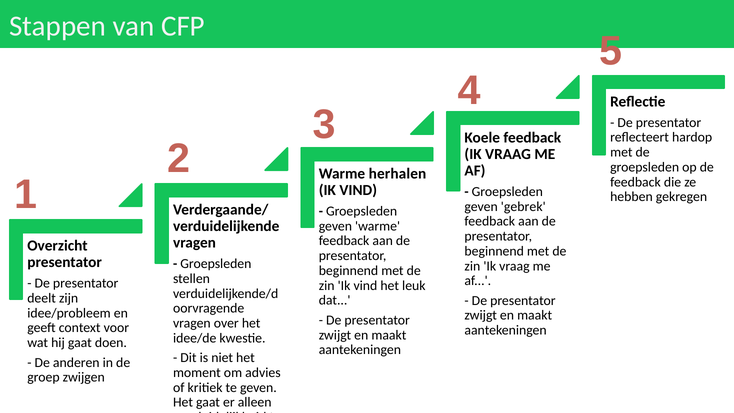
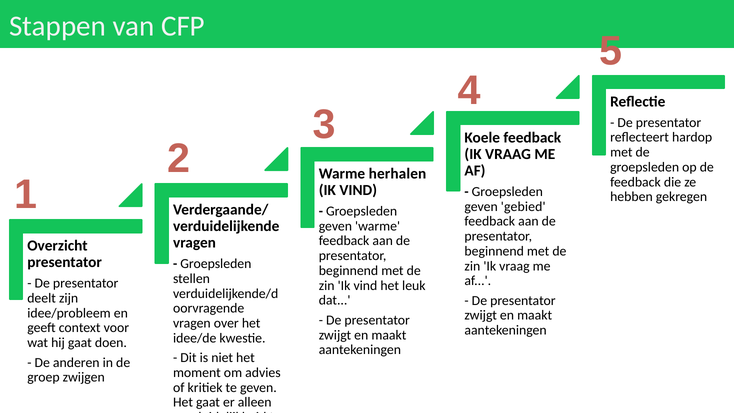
gebrek: gebrek -> gebied (523, 206)
